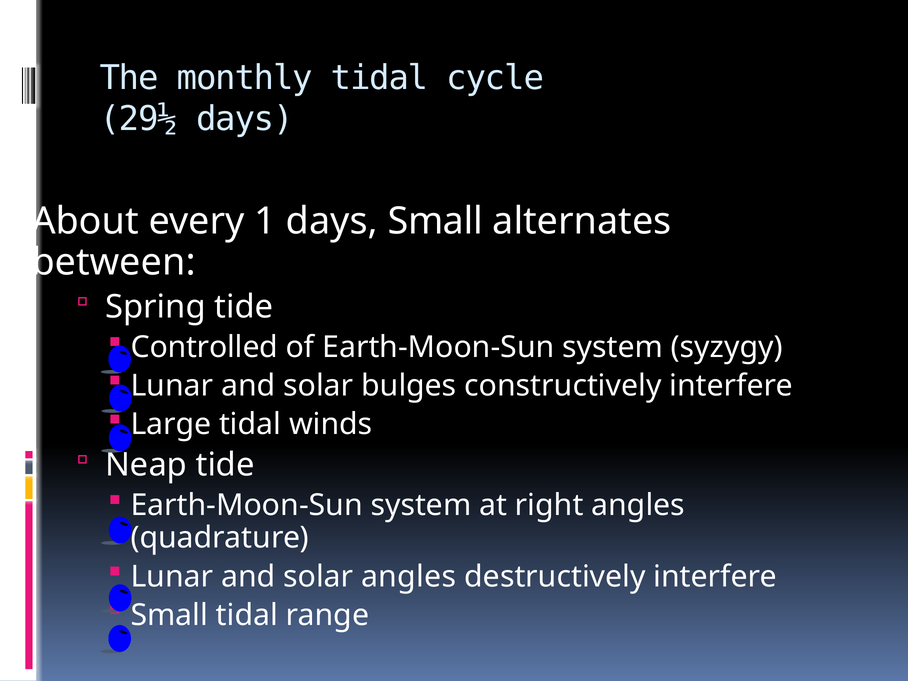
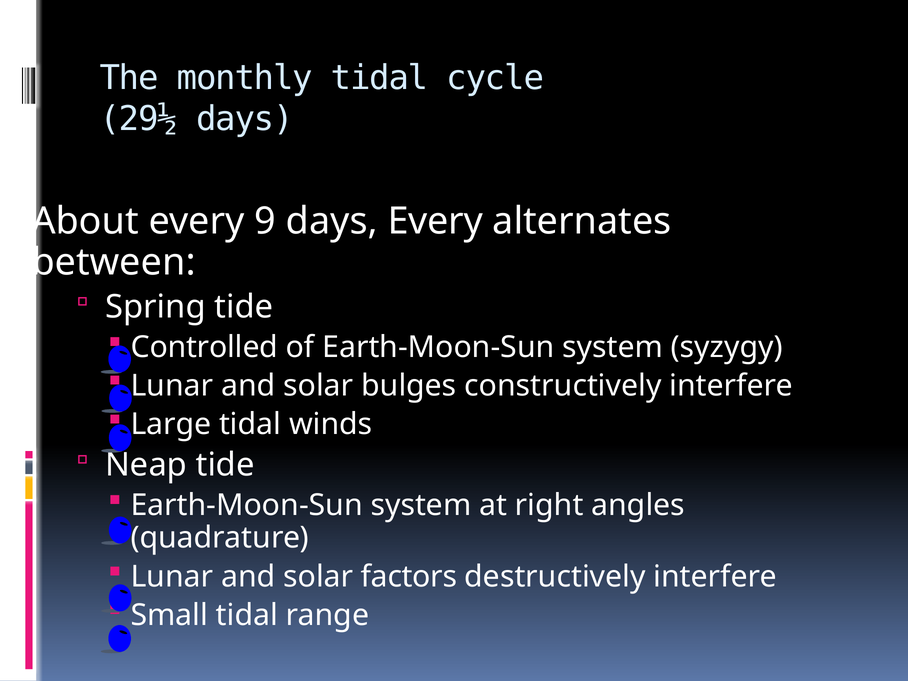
1: 1 -> 9 (265, 221)
days Small: Small -> Every (435, 221)
solar angles: angles -> factors (409, 577)
